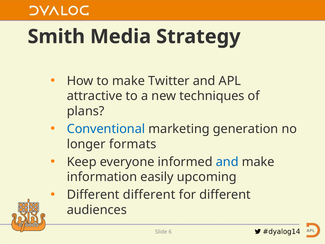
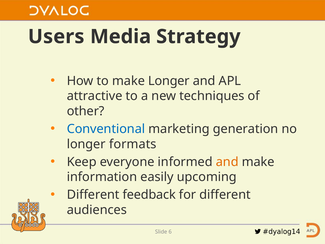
Smith: Smith -> Users (56, 37)
make Twitter: Twitter -> Longer (169, 81)
plans: plans -> other (86, 111)
and colour: blue -> orange (227, 162)
Different different: different -> feedback (149, 195)
